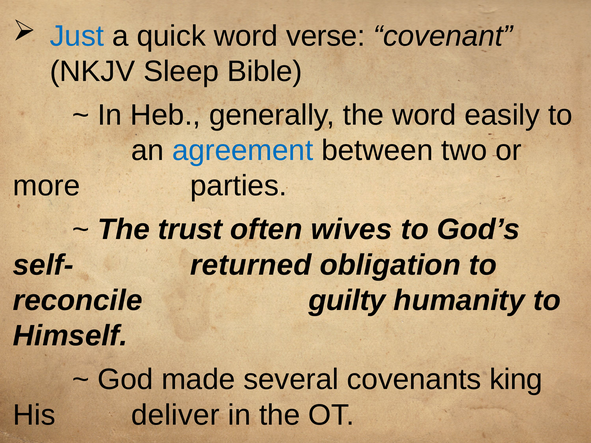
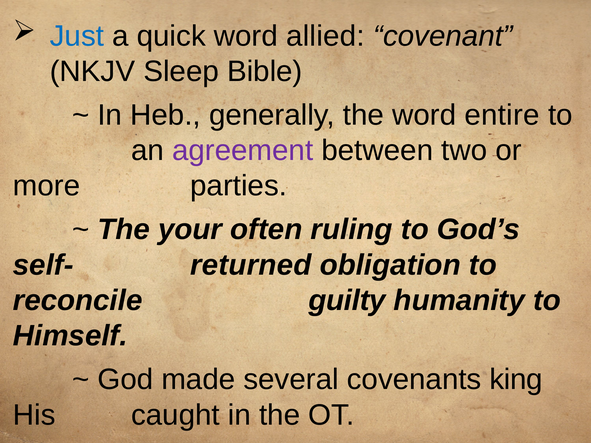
verse: verse -> allied (325, 36)
easily: easily -> entire (502, 115)
agreement colour: blue -> purple (243, 151)
trust: trust -> your (190, 230)
wives: wives -> ruling (352, 230)
deliver: deliver -> caught (175, 415)
